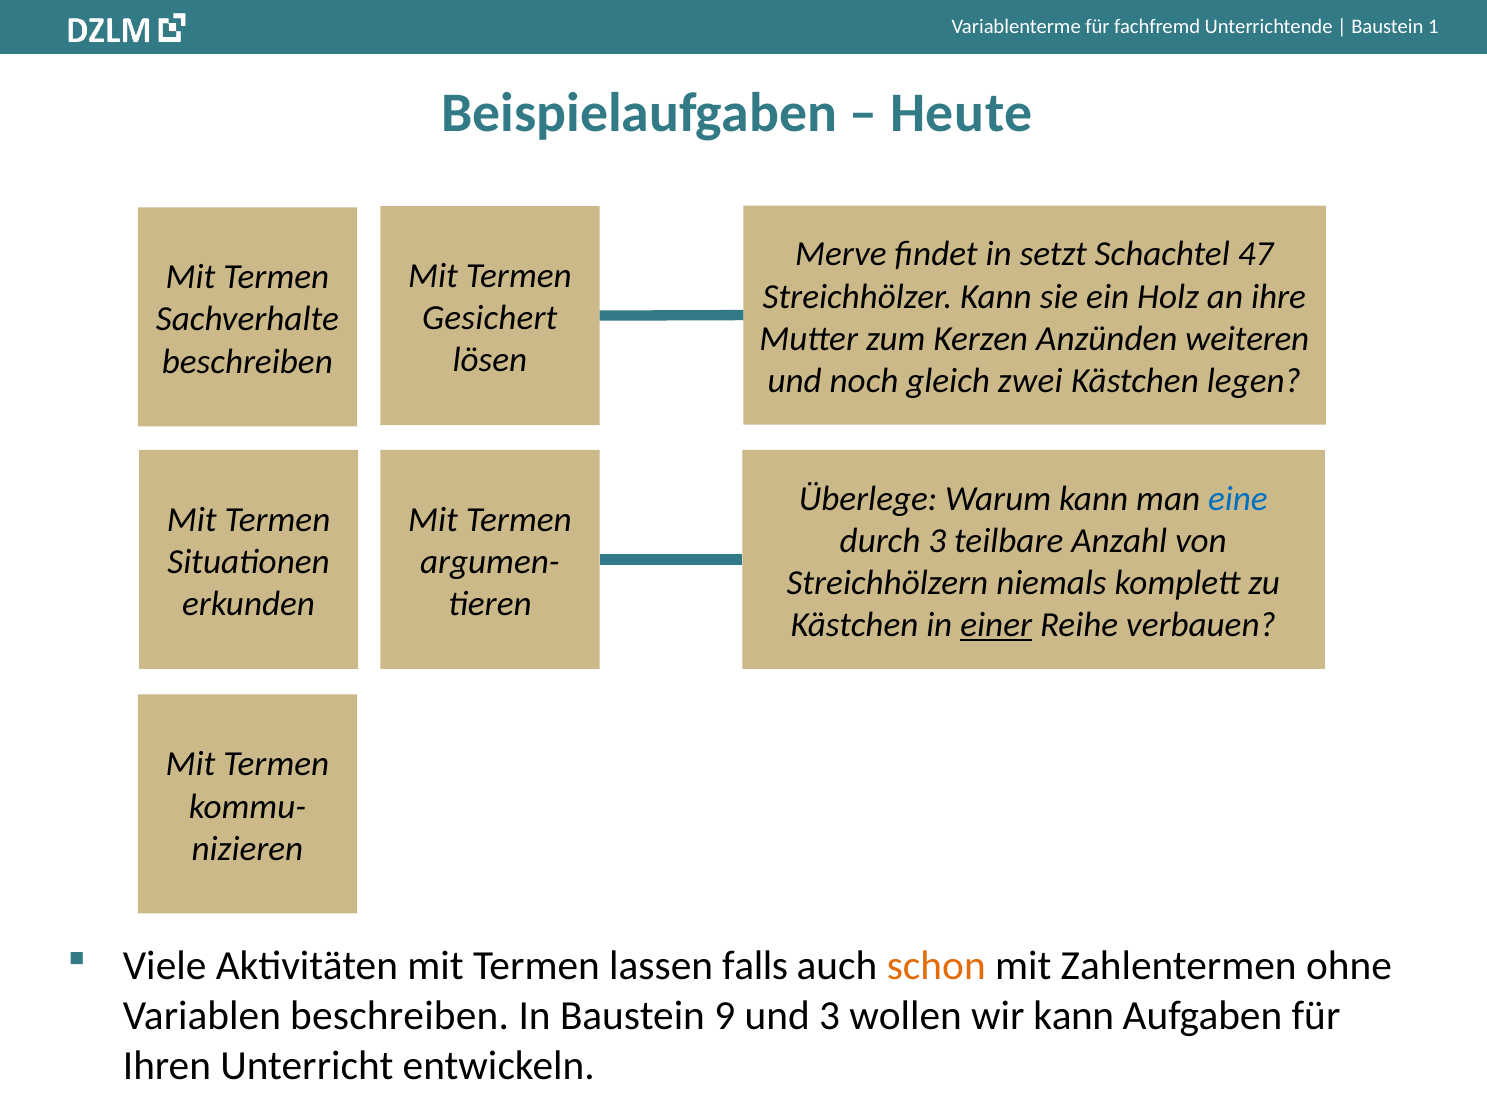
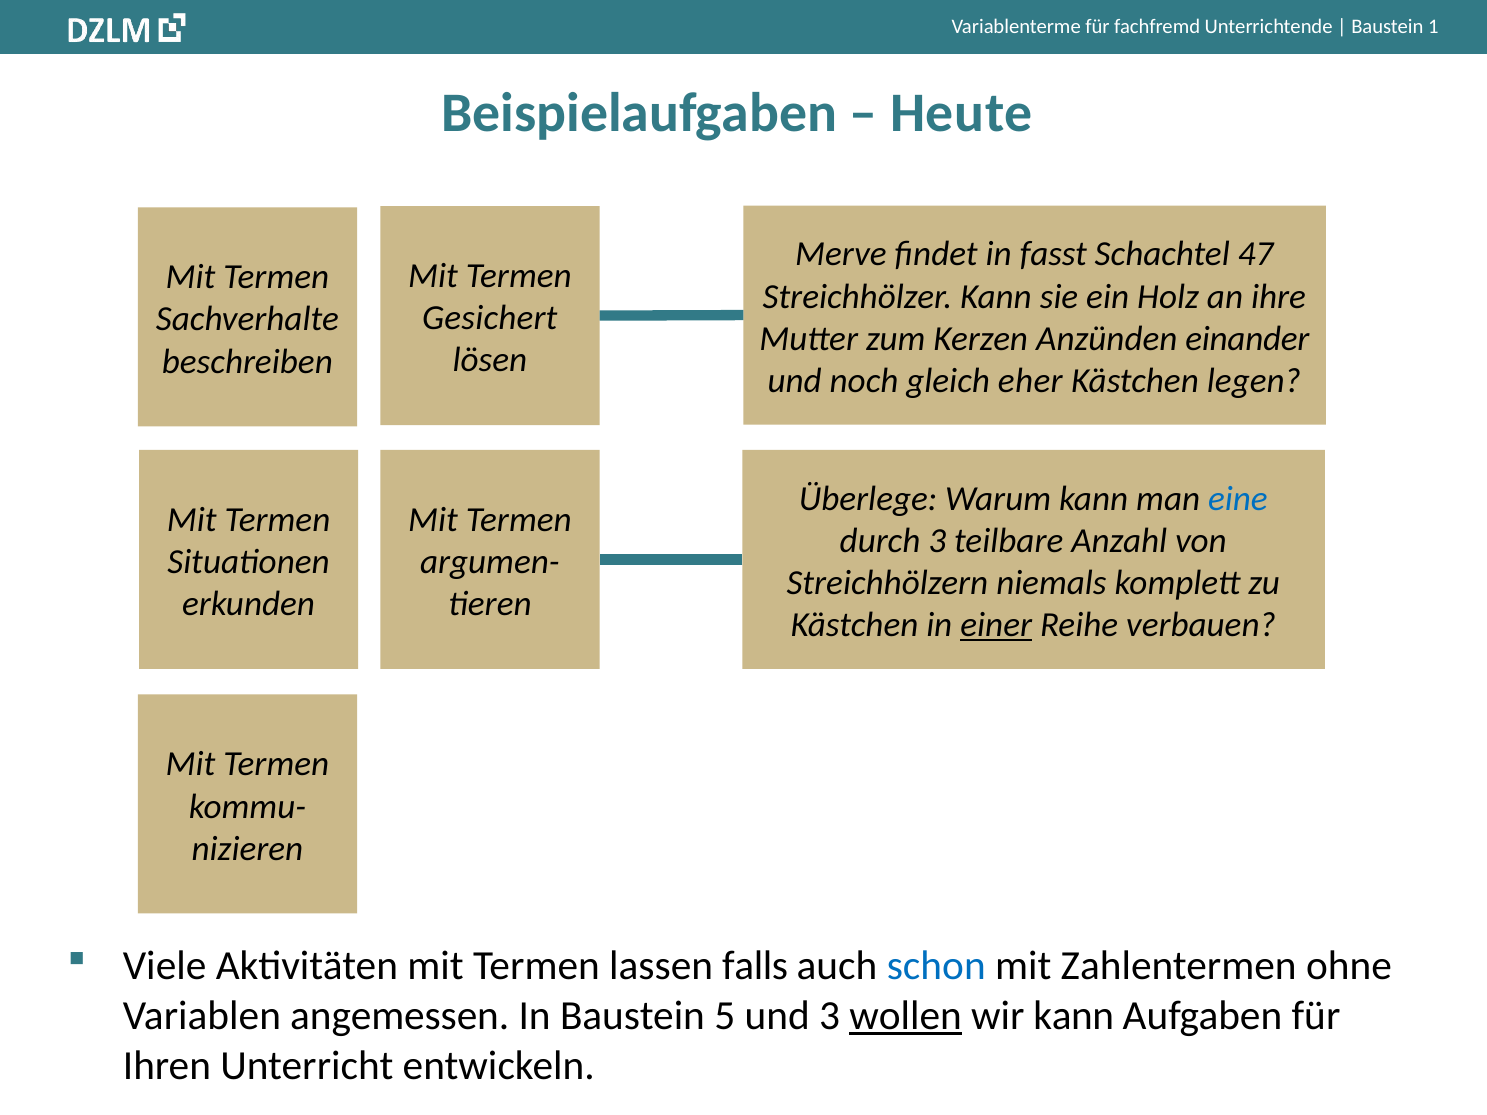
setzt: setzt -> fasst (1053, 254)
weiteren: weiteren -> einander (1247, 339)
zwei: zwei -> eher (1030, 381)
schon colour: orange -> blue (936, 966)
Variablen beschreiben: beschreiben -> angemessen (400, 1016)
9: 9 -> 5 (725, 1016)
wollen underline: none -> present (906, 1016)
